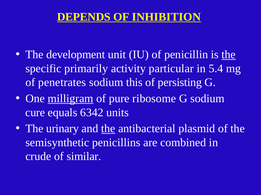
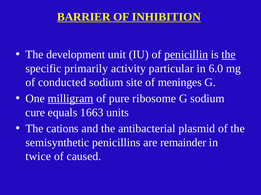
DEPENDS: DEPENDS -> BARRIER (84, 17)
penicillin underline: none -> present (186, 55)
5.4: 5.4 -> 6.0 (216, 69)
penetrates: penetrates -> conducted (62, 83)
this: this -> site (134, 83)
persisting: persisting -> meninges (180, 83)
6342: 6342 -> 1663 (92, 113)
urinary: urinary -> cations (62, 129)
the underline: present -> none (108, 129)
combined: combined -> remainder (183, 143)
crude: crude -> twice (38, 157)
similar: similar -> caused (84, 157)
